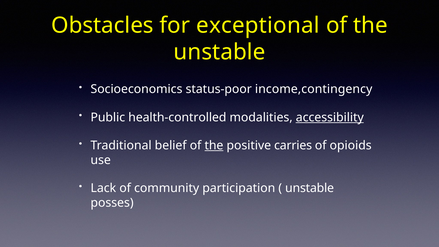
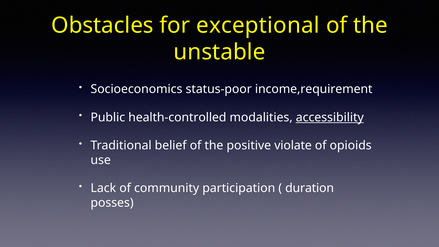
income,contingency: income,contingency -> income,requirement (314, 89)
the underline: present -> none (214, 145)
carries: carries -> violate (293, 145)
unstable: unstable -> duration (310, 188)
